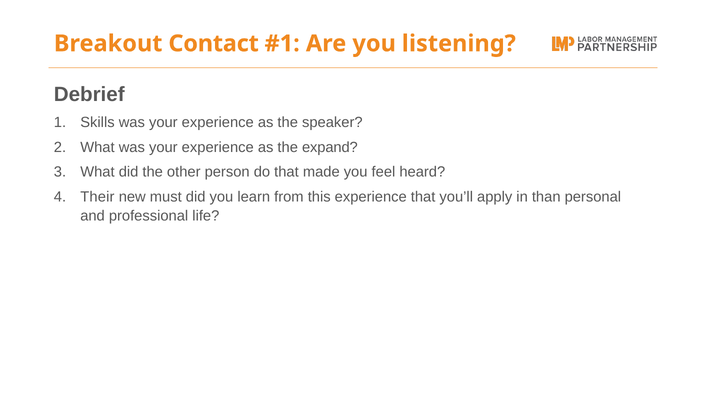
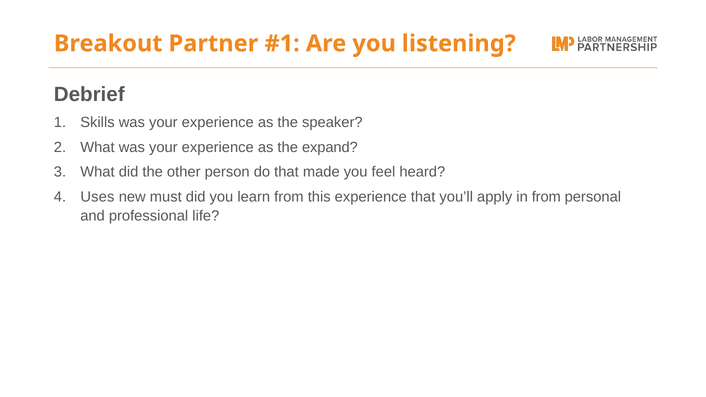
Contact: Contact -> Partner (213, 44)
Their: Their -> Uses (97, 197)
in than: than -> from (546, 197)
